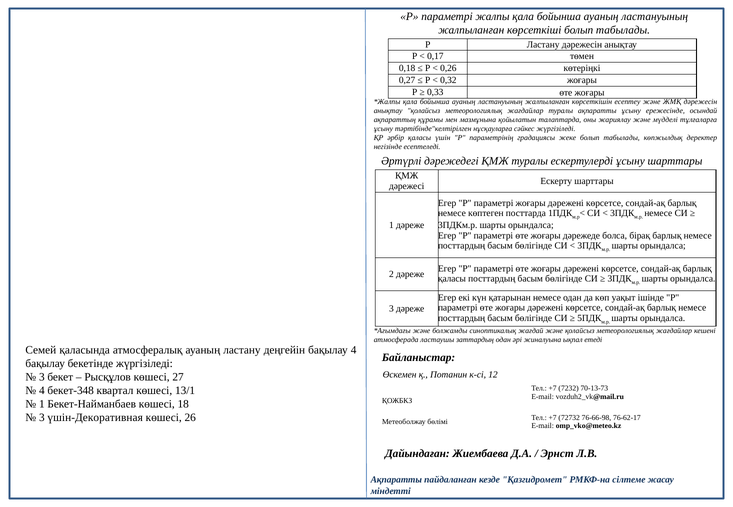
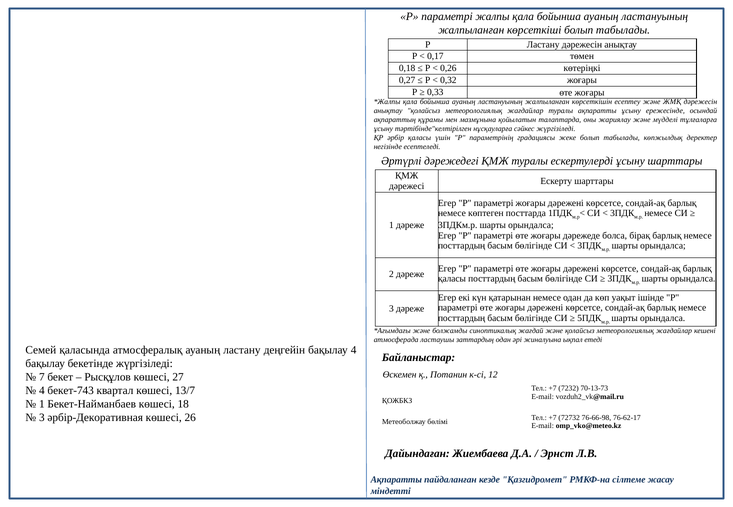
3: 3 -> 7 (42, 377)
бекет-348: бекет-348 -> бекет-743 (71, 391)
13/1: 13/1 -> 13/7 (185, 391)
үшін-Декоративная: үшін-Декоративная -> әрбір-Декоративная (95, 418)
